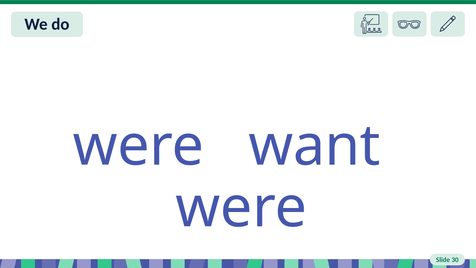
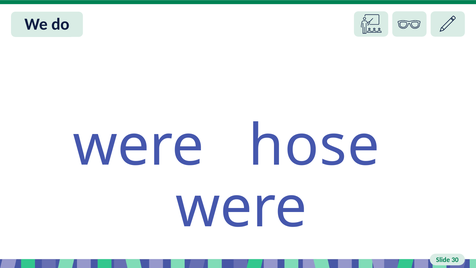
want: want -> hose (314, 146)
